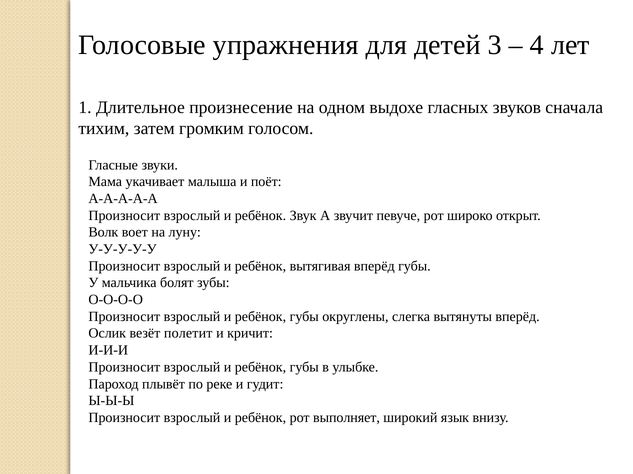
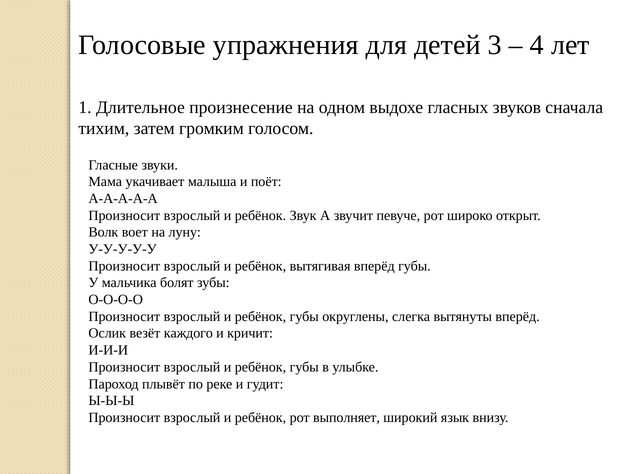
полетит: полетит -> каждого (188, 334)
